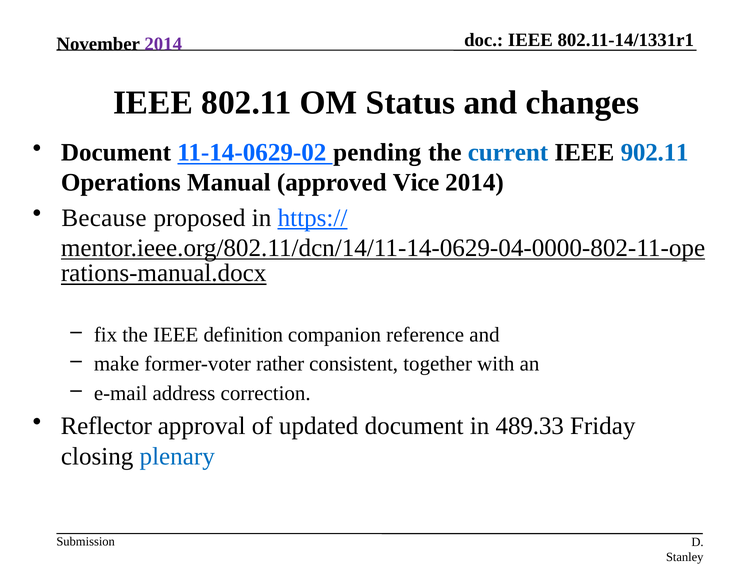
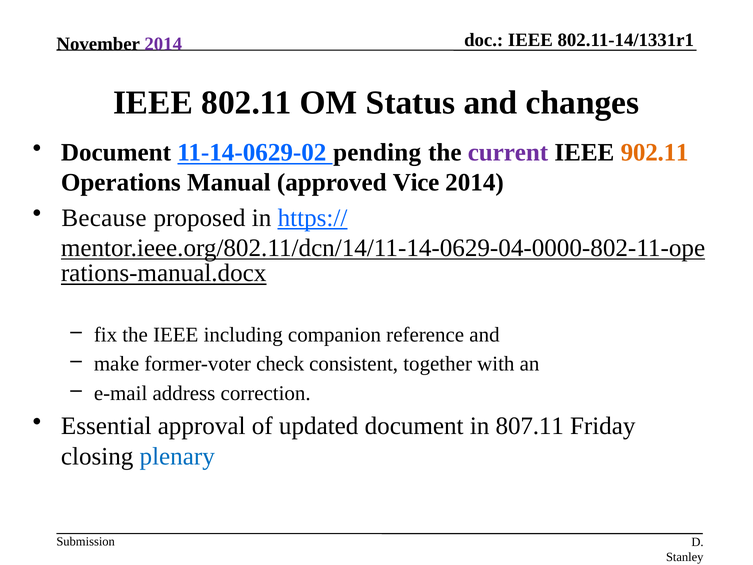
current colour: blue -> purple (508, 152)
902.11 colour: blue -> orange (655, 152)
definition: definition -> including (243, 334)
rather: rather -> check (280, 364)
Reflector: Reflector -> Essential (106, 426)
489.33: 489.33 -> 807.11 (530, 426)
